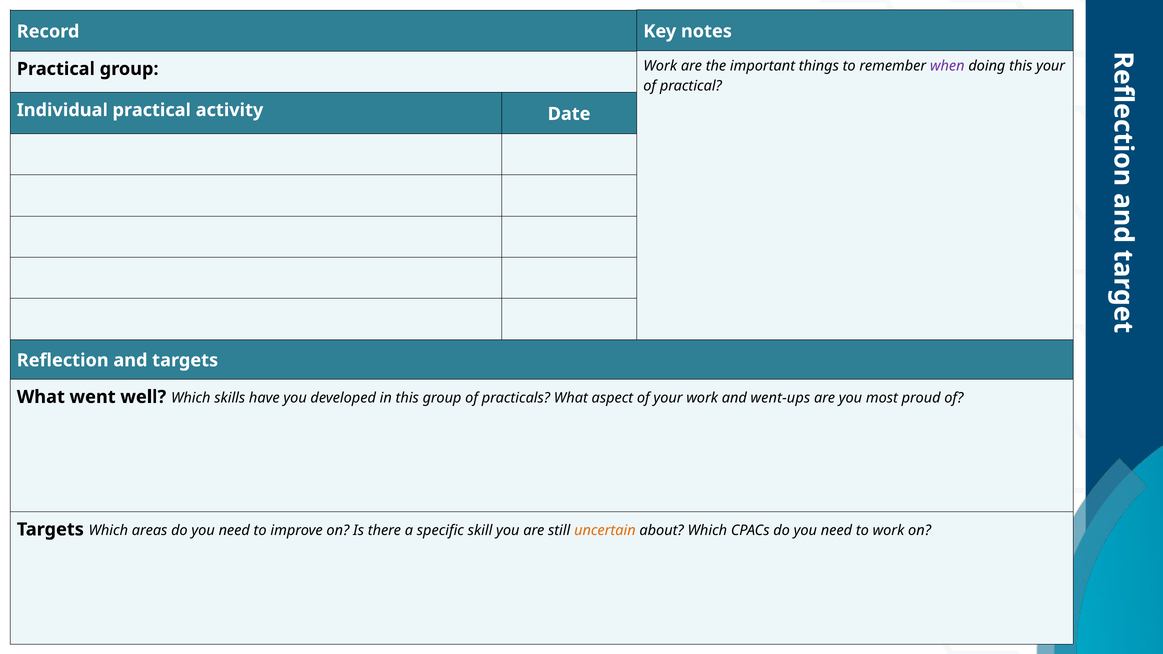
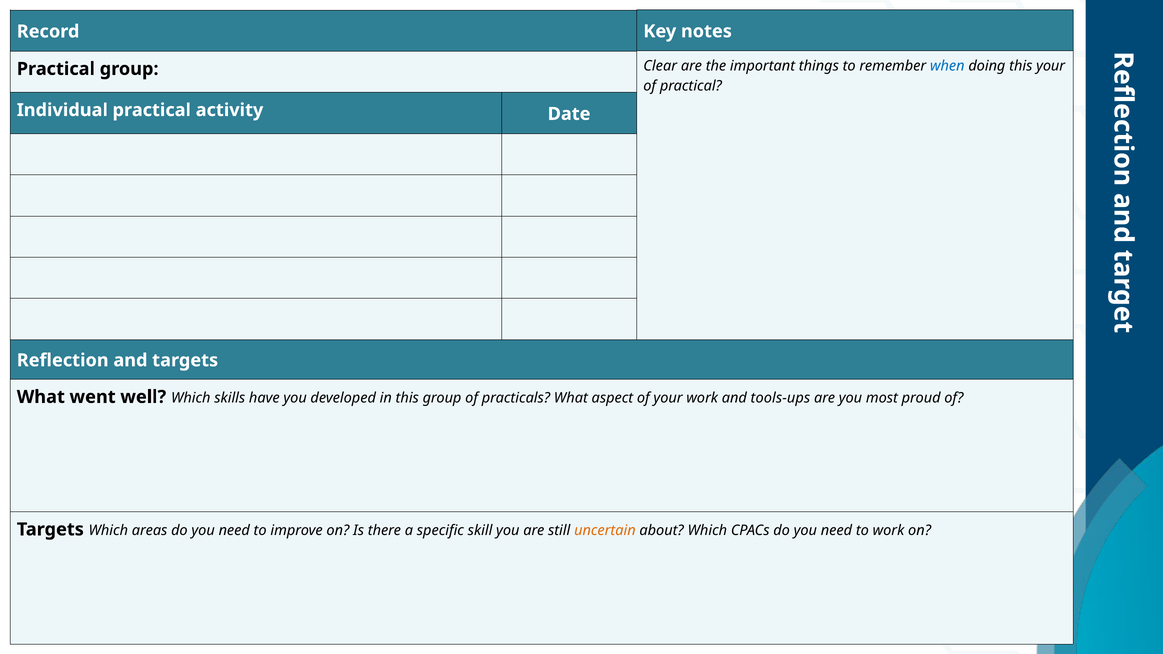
Work: Work -> Clear (660, 66)
when colour: purple -> blue (947, 66)
went-ups: went-ups -> tools-ups (780, 398)
